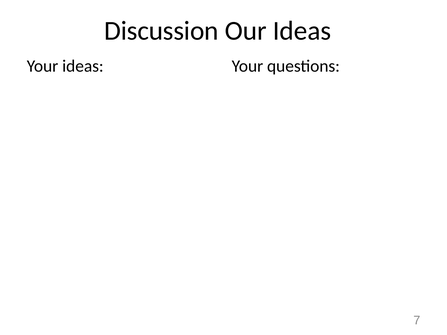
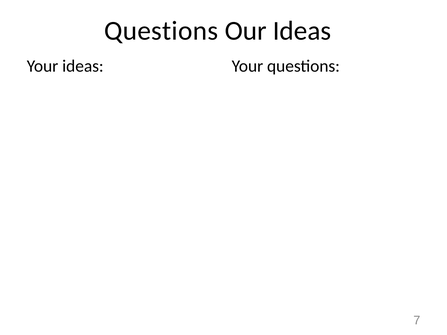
Discussion: Discussion -> Questions (161, 31)
